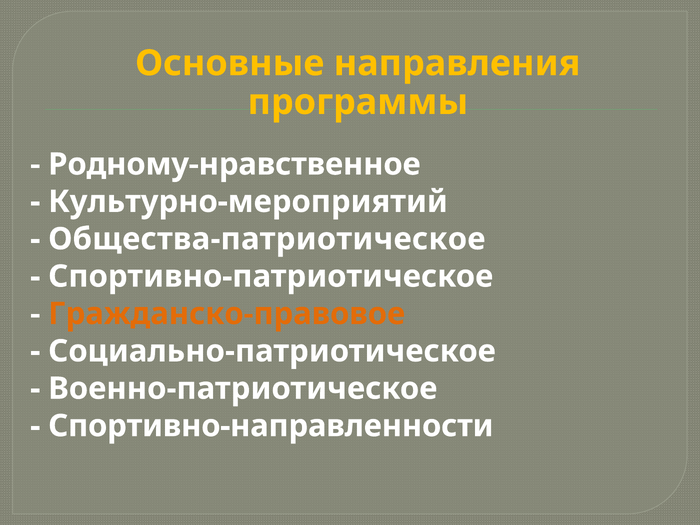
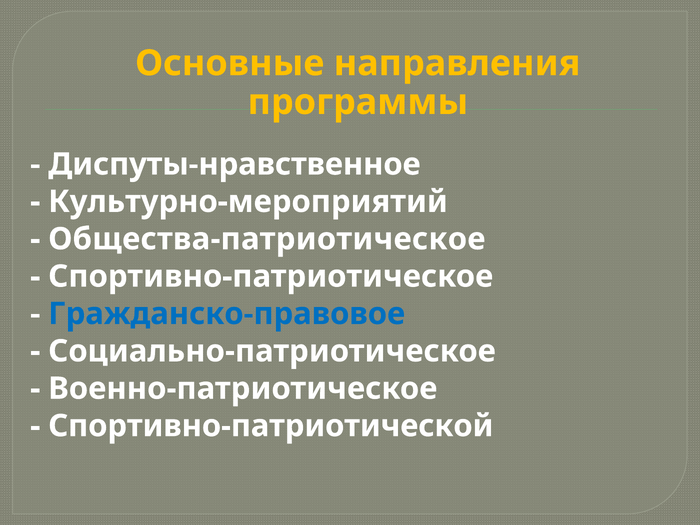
Родному-нравственное: Родному-нравственное -> Диспуты-нравственное (234, 164)
Гражданско-правовое colour: orange -> blue (227, 314)
Спортивно-направленности: Спортивно-направленности -> Спортивно-патриотической (271, 426)
